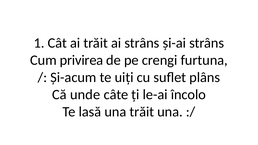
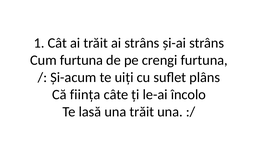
Cum privirea: privirea -> furtuna (81, 60)
unde: unde -> ființa (85, 95)
